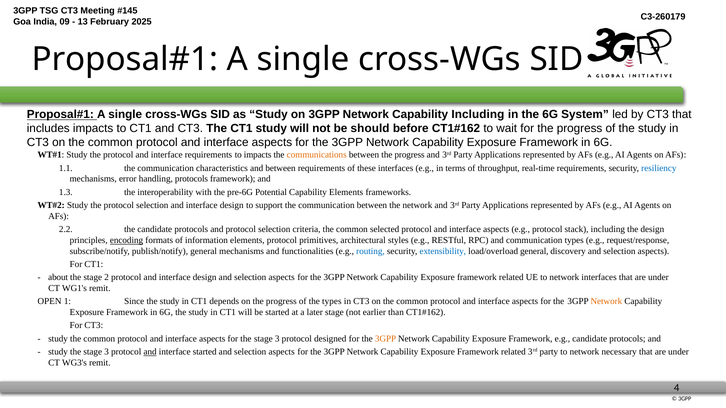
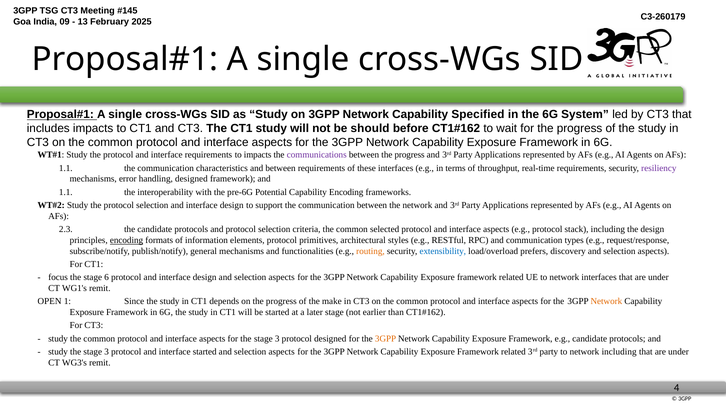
Capability Including: Including -> Specified (478, 115)
communications colour: orange -> purple (317, 155)
resiliency colour: blue -> purple (659, 168)
handling protocols: protocols -> designed (191, 179)
1.3: 1.3 -> 1.1 (66, 192)
Capability Elements: Elements -> Encoding (346, 192)
2.2: 2.2 -> 2.3 (66, 229)
routing colour: blue -> orange (370, 251)
load/overload general: general -> prefers (534, 251)
about: about -> focus (58, 278)
2: 2 -> 6 (107, 278)
the types: types -> make (332, 302)
and underline: present -> none (150, 352)
network necessary: necessary -> including (619, 352)
